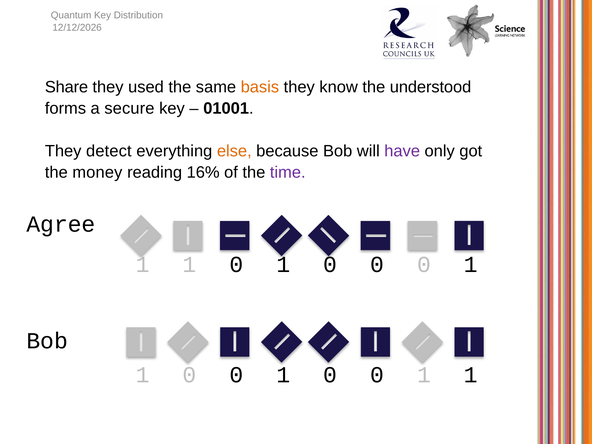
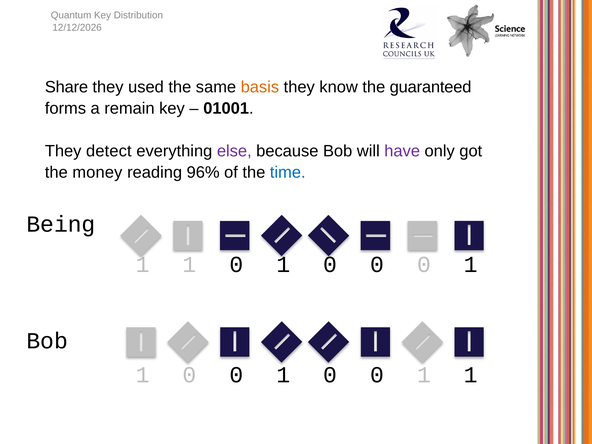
understood: understood -> guaranteed (431, 87)
secure: secure -> remain (129, 108)
else colour: orange -> purple (234, 151)
16%: 16% -> 96% (203, 172)
time colour: purple -> blue (288, 172)
Agree: Agree -> Being (61, 224)
